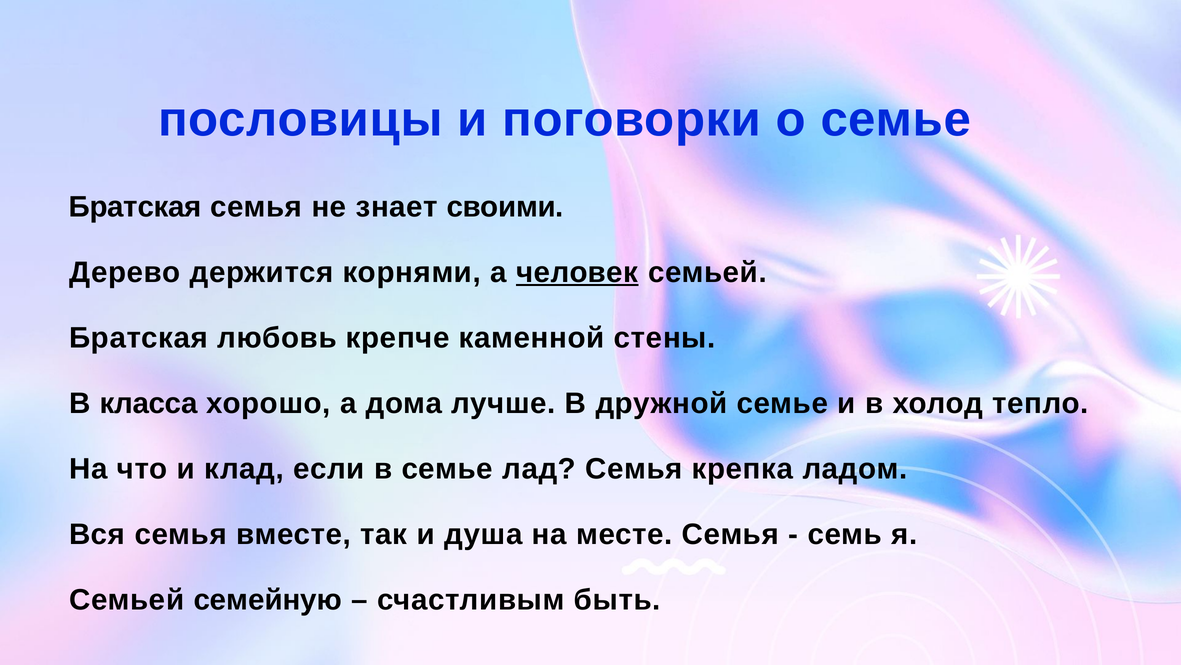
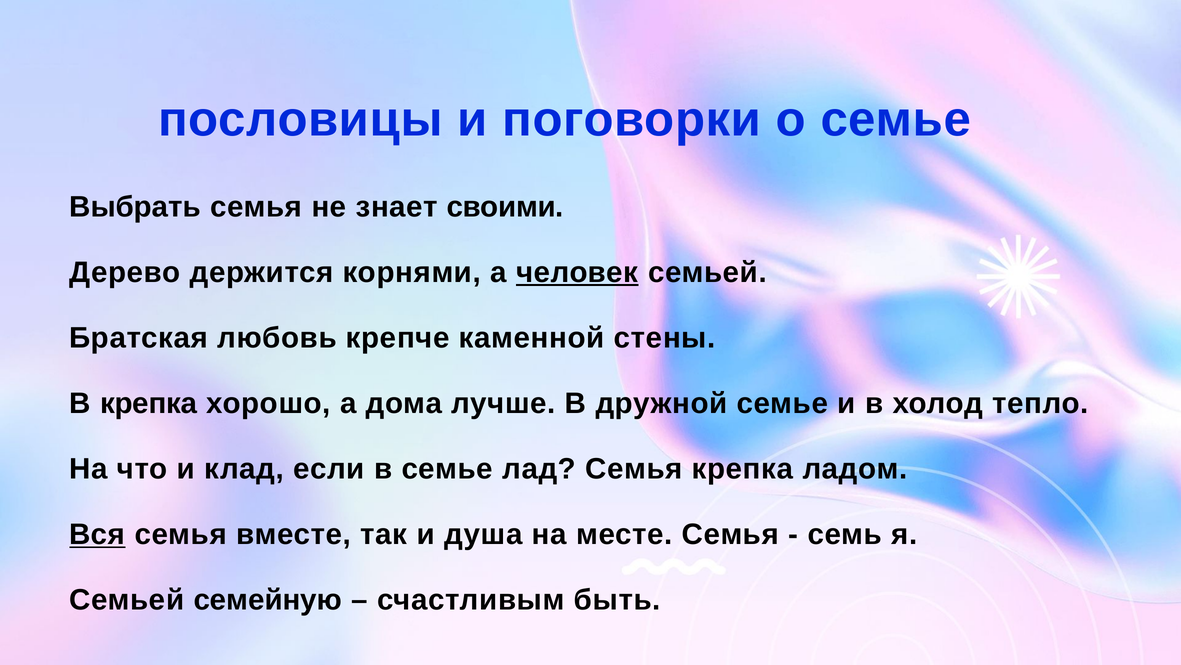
Братская: Братская -> Выбрать (135, 207)
В класса: класса -> крепка (149, 403)
Вся underline: none -> present (97, 534)
